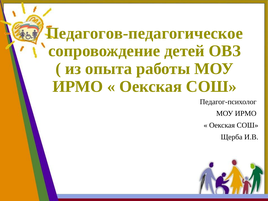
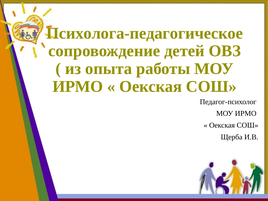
Педагогов-педагогическое: Педагогов-педагогическое -> Психолога-педагогическое (145, 33)
